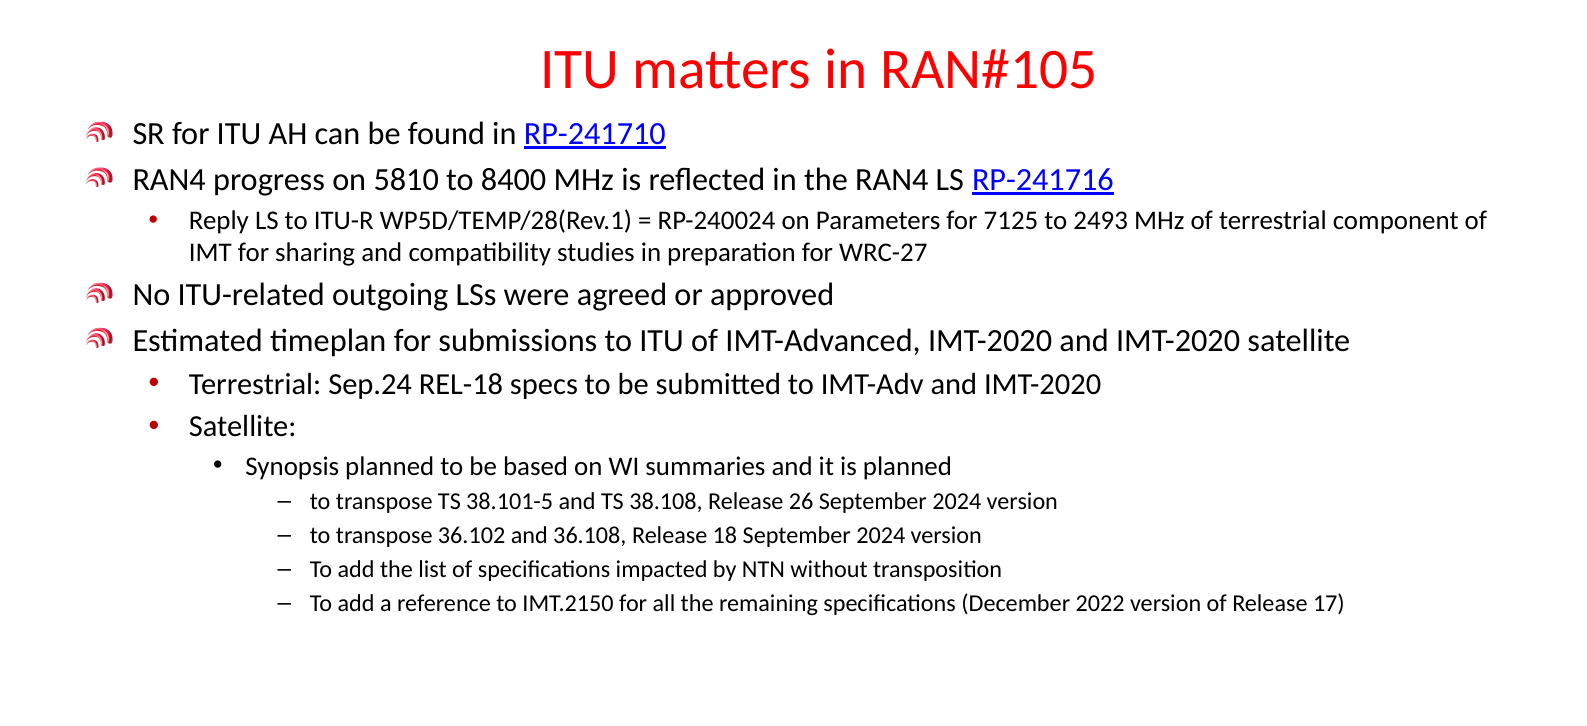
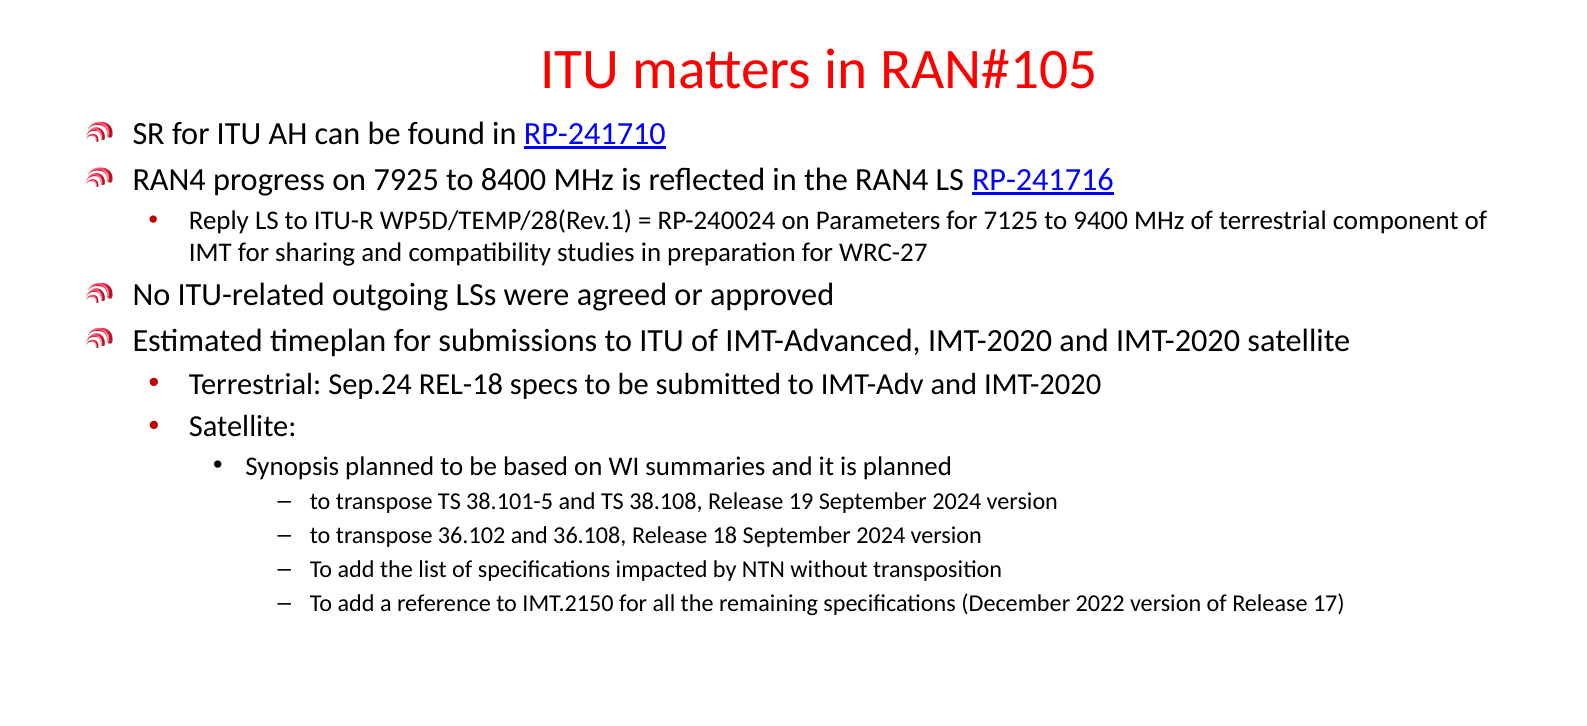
5810: 5810 -> 7925 (406, 180)
2493: 2493 -> 9400 (1101, 221)
26: 26 -> 19 (801, 502)
